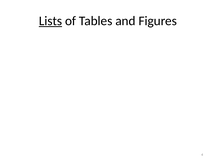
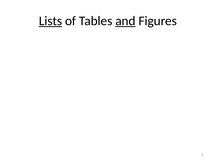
and underline: none -> present (125, 21)
